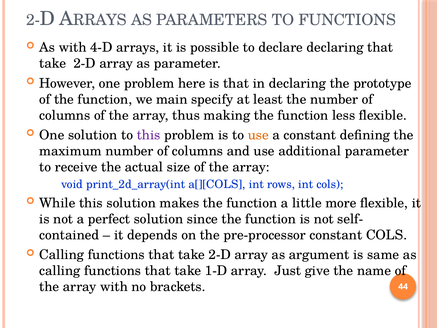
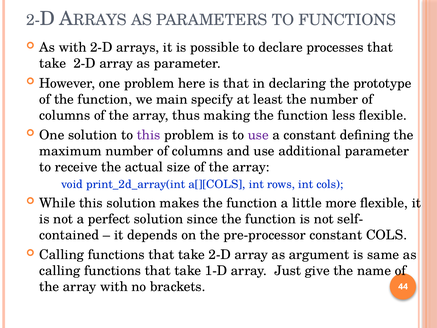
with 4-D: 4-D -> 2-D (101, 48)
declare declaring: declaring -> processes (335, 48)
use colour: orange -> purple (258, 135)
